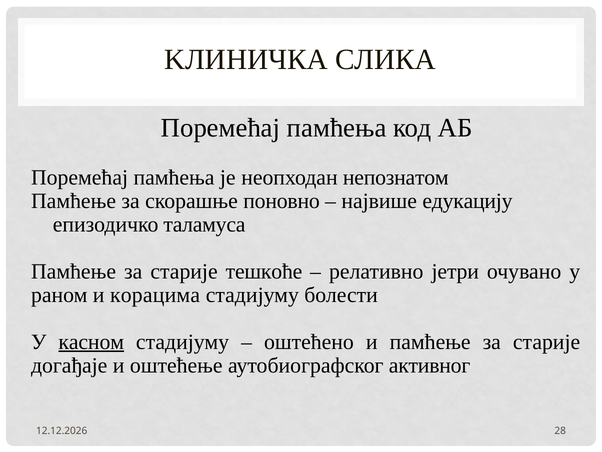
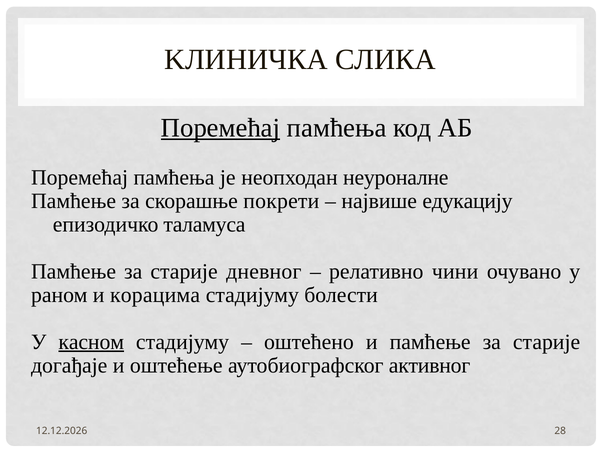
Поремећај underline: none -> present (221, 128)
непознатом: непознатом -> неуроналне (396, 177)
поновно: поновно -> покрети (281, 201)
тешкоће: тешкоће -> дневног (264, 271)
јетри: јетри -> чини (455, 271)
